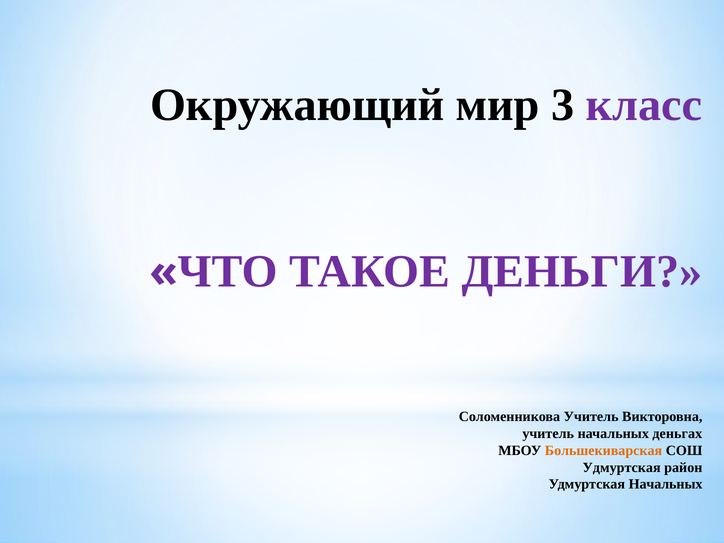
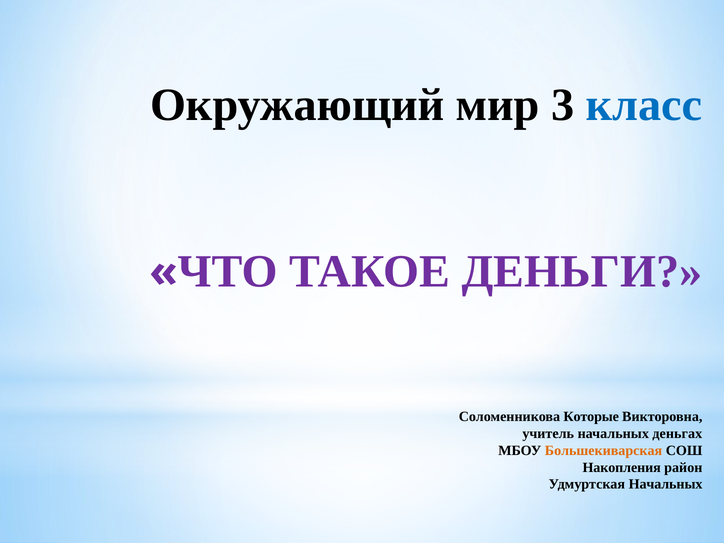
класс colour: purple -> blue (644, 105)
Соломенникова Учитель: Учитель -> Которые (591, 417)
Удмуртская: Удмуртская -> Накопления (622, 467)
